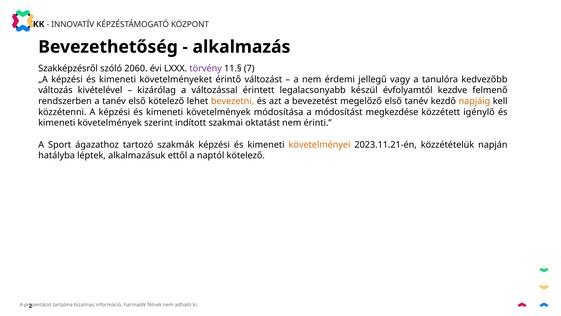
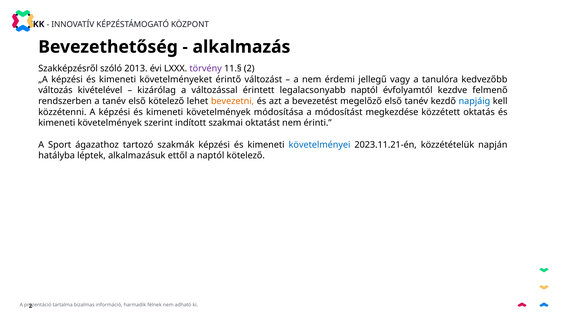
2060: 2060 -> 2013 (136, 68)
11.§ 7: 7 -> 2 (249, 68)
legalacsonyabb készül: készül -> naptól (364, 90)
napjáig colour: orange -> blue (474, 101)
igénylő: igénylő -> oktatás (479, 112)
követelményei colour: orange -> blue (320, 145)
